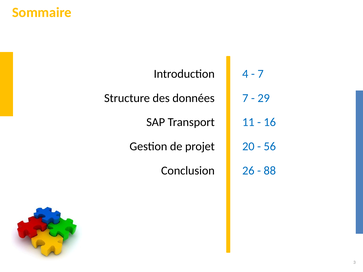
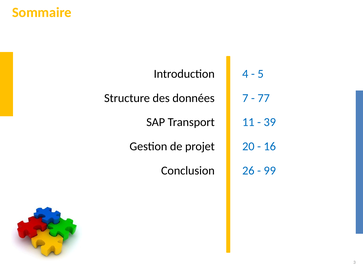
7: 7 -> 5 (261, 74)
29: 29 -> 77 (264, 98)
16: 16 -> 39 (270, 122)
56: 56 -> 16 (270, 146)
88: 88 -> 99 (270, 171)
